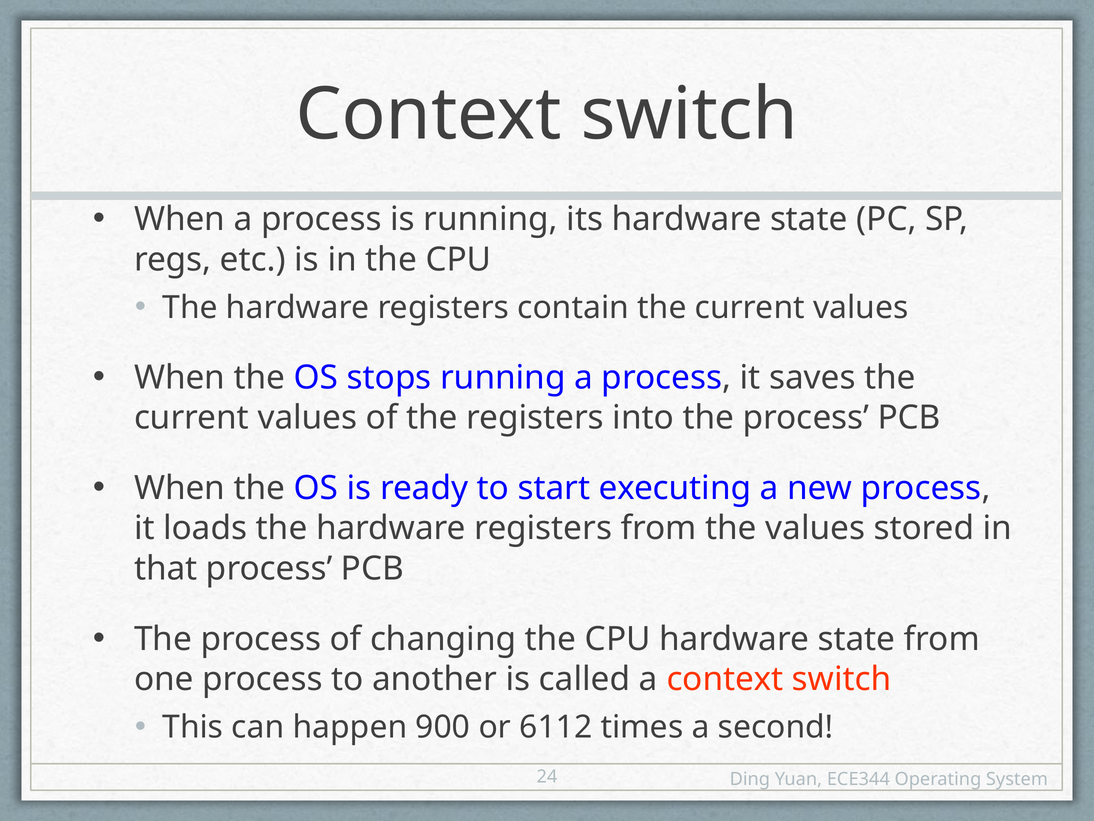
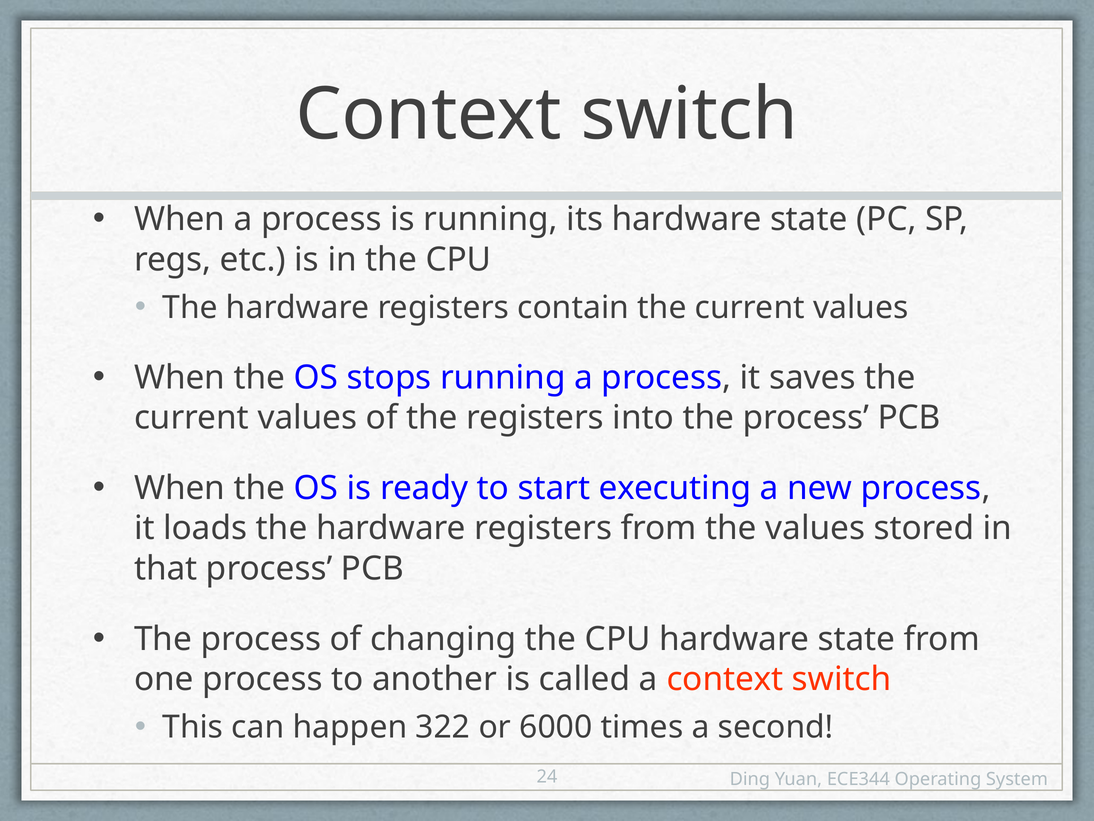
900: 900 -> 322 (443, 727)
6112: 6112 -> 6000 (556, 727)
